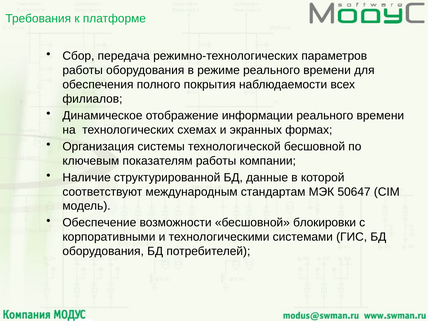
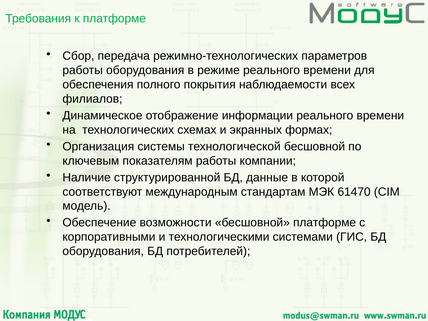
50647: 50647 -> 61470 (354, 192)
бесшовной блокировки: блокировки -> платформе (325, 223)
